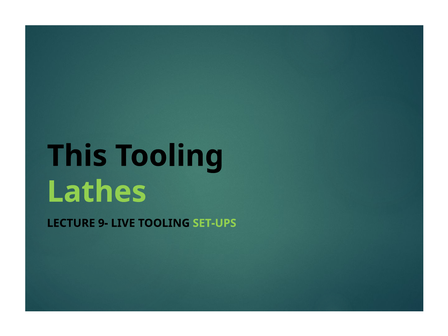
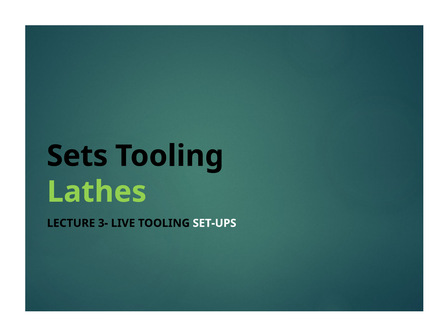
This: This -> Sets (77, 156)
9-: 9- -> 3- (103, 223)
SET-UPS colour: light green -> white (215, 223)
